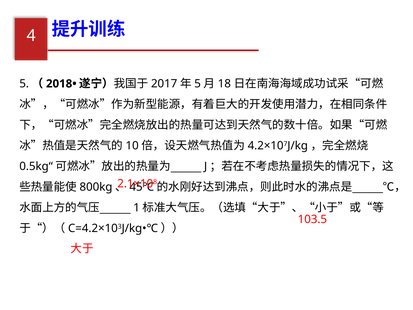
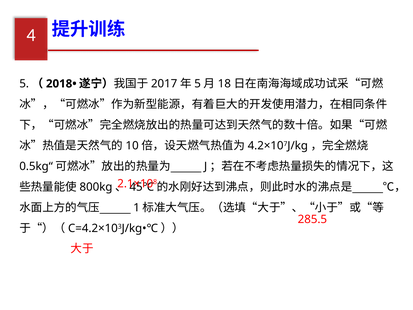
103.5: 103.5 -> 285.5 (312, 219)
